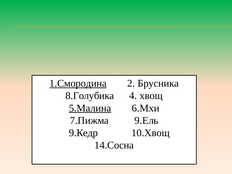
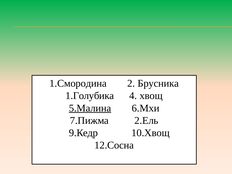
1.Смородина underline: present -> none (78, 83)
8.Голубика: 8.Голубика -> 1.Голубика (90, 96)
9.Ель: 9.Ель -> 2.Ель (146, 120)
14.Сосна: 14.Сосна -> 12.Сосна (114, 145)
